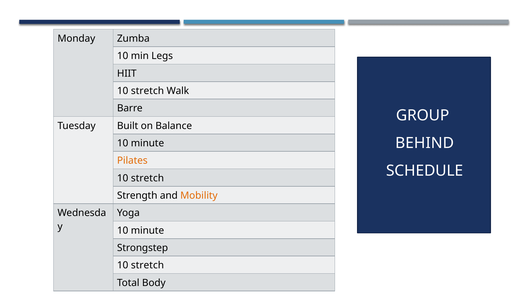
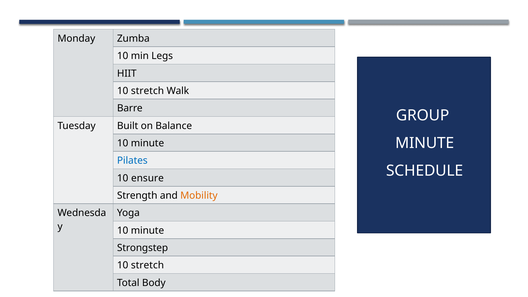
BEHIND: BEHIND -> MINUTE (425, 143)
Pilates colour: orange -> blue (132, 161)
stretch: stretch -> ensure (147, 178)
